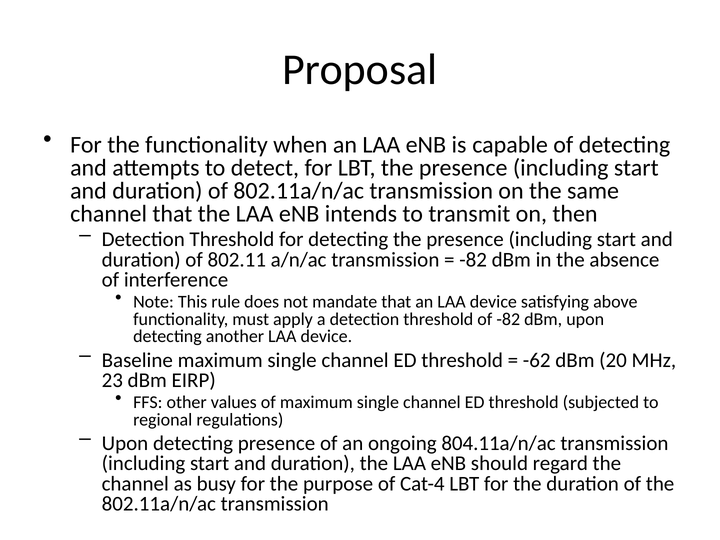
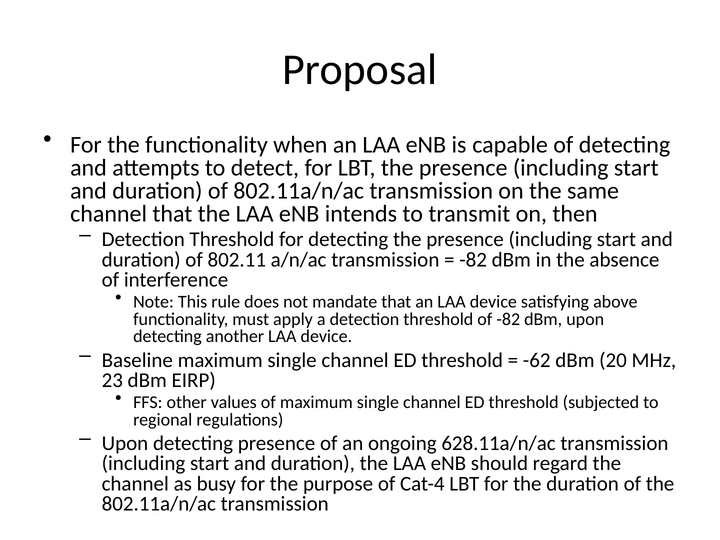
804.11a/n/ac: 804.11a/n/ac -> 628.11a/n/ac (499, 443)
